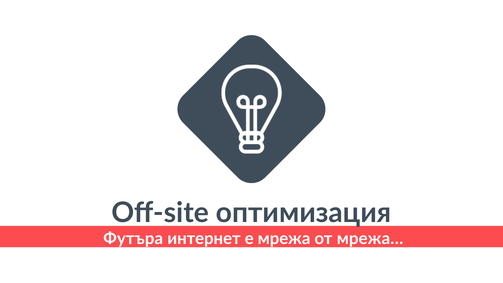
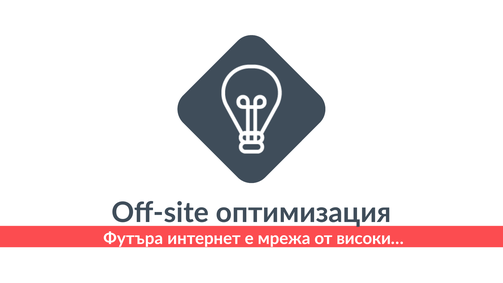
мрежа…: мрежа… -> високи… (370, 238)
